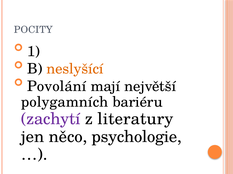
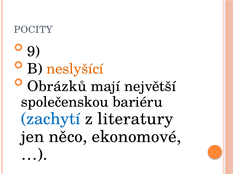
1: 1 -> 9 (33, 52)
Povolání: Povolání -> Obrázků (57, 87)
polygamních: polygamních -> společenskou (65, 102)
zachytí colour: purple -> blue (51, 119)
psychologie: psychologie -> ekonomové (136, 137)
